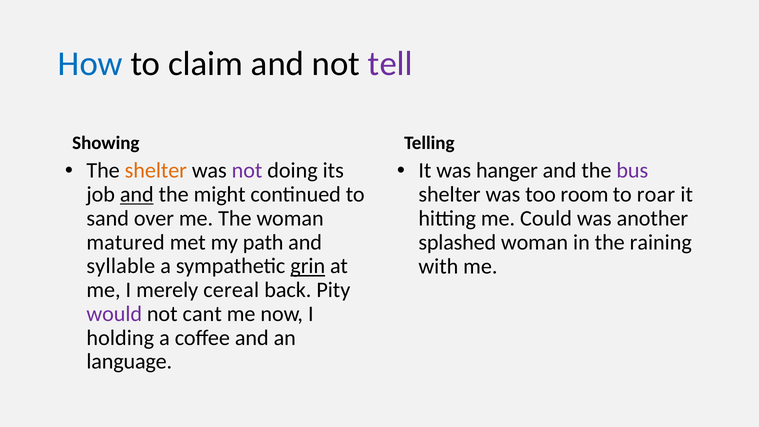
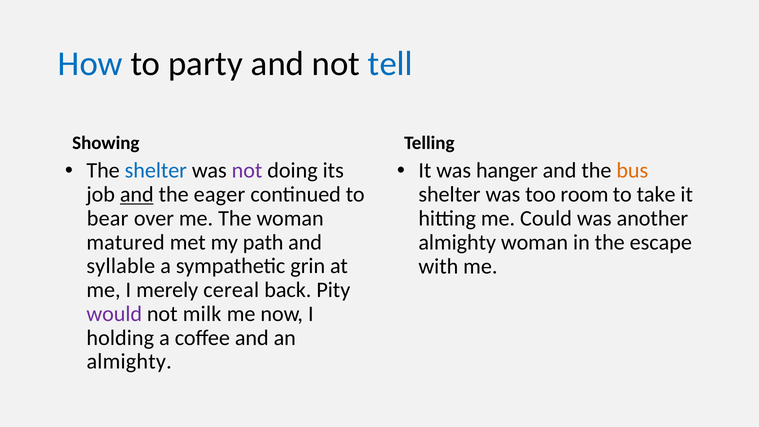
claim: claim -> party (205, 64)
tell colour: purple -> blue (390, 64)
shelter colour: orange -> blue (156, 171)
bus colour: purple -> orange (632, 171)
might: might -> eager (219, 194)
roar: roar -> take (656, 195)
sand: sand -> bear (108, 218)
splashed: splashed -> almighty (457, 242)
raining: raining -> escape (661, 242)
grin underline: present -> none (308, 266)
cant: cant -> milk (202, 314)
language: language -> almighty (129, 362)
